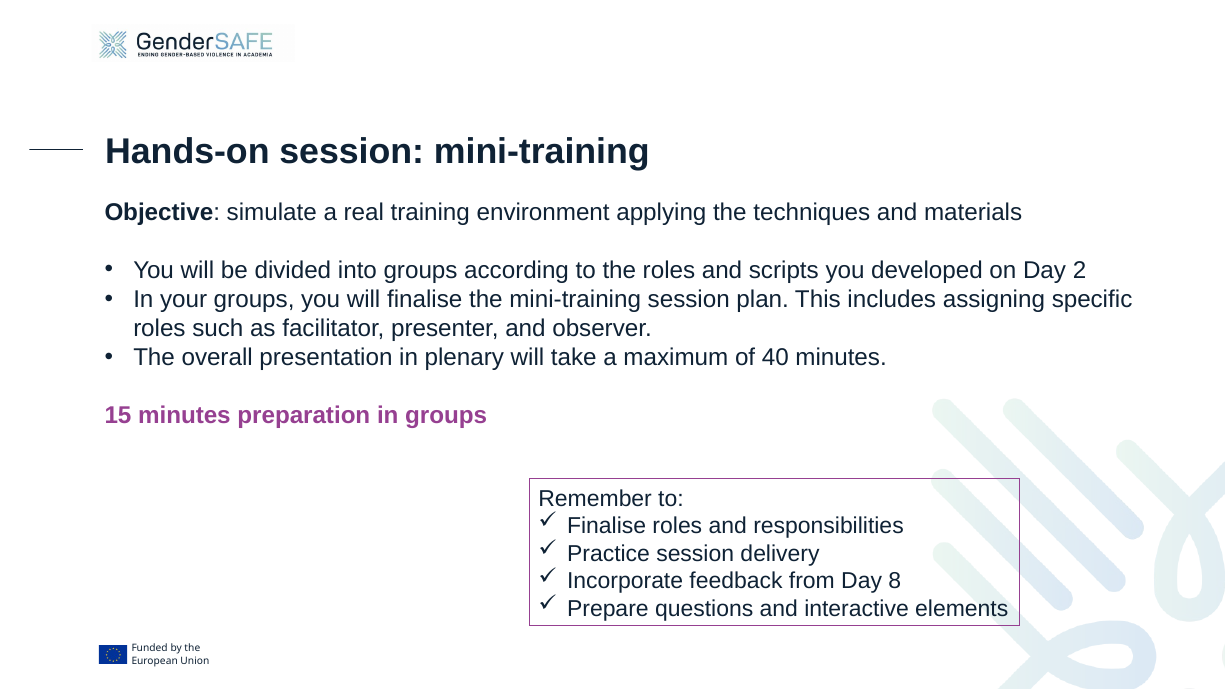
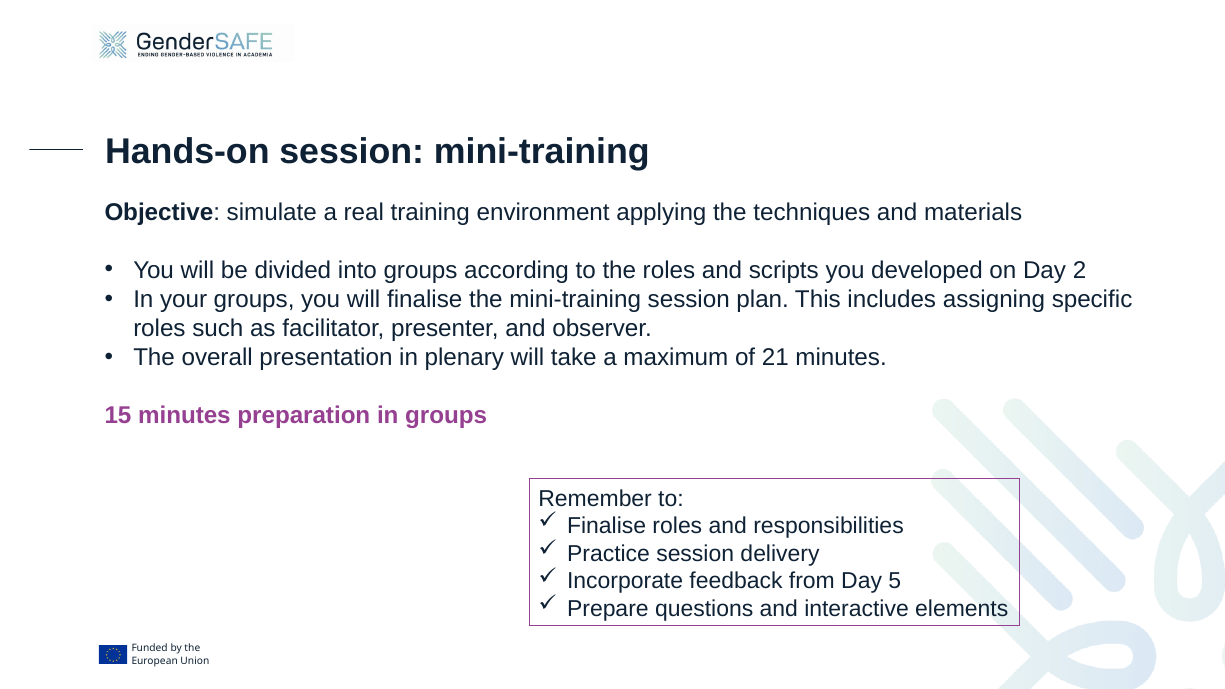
40: 40 -> 21 (775, 358)
8: 8 -> 5 (895, 581)
